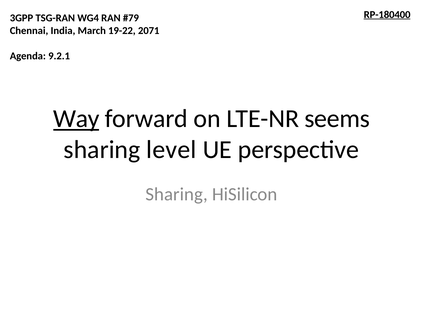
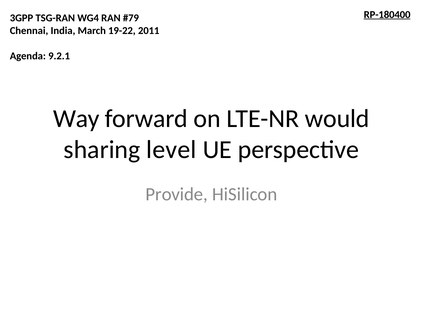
2071: 2071 -> 2011 (149, 31)
Way underline: present -> none (76, 119)
seems: seems -> would (337, 119)
Sharing: Sharing -> Provide (177, 195)
